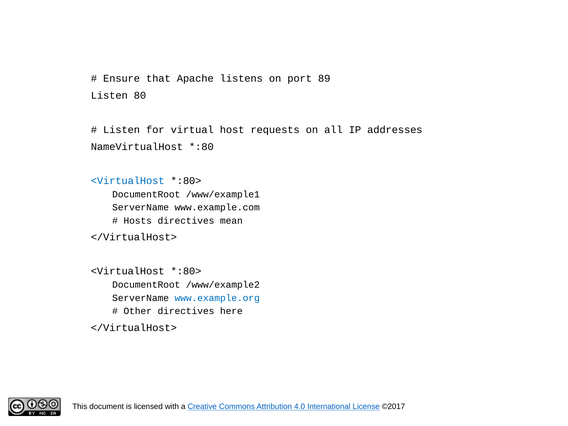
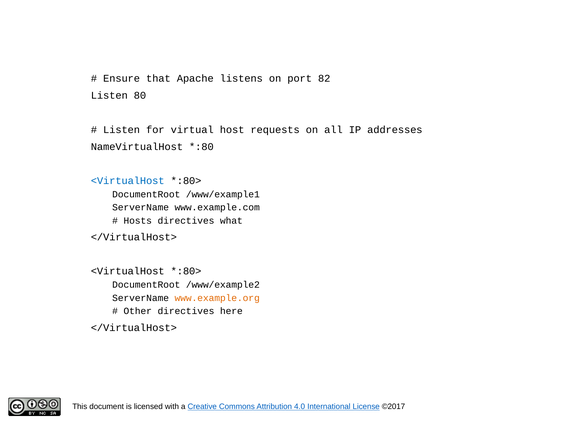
89: 89 -> 82 (324, 79)
mean: mean -> what (231, 221)
www.example.org colour: blue -> orange (217, 298)
